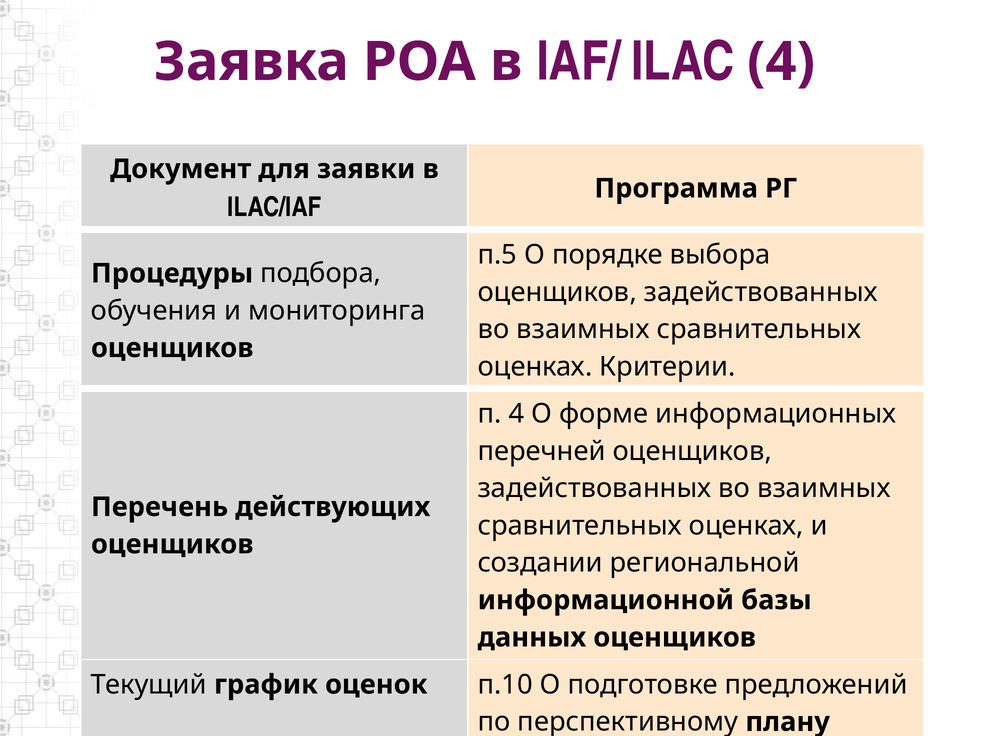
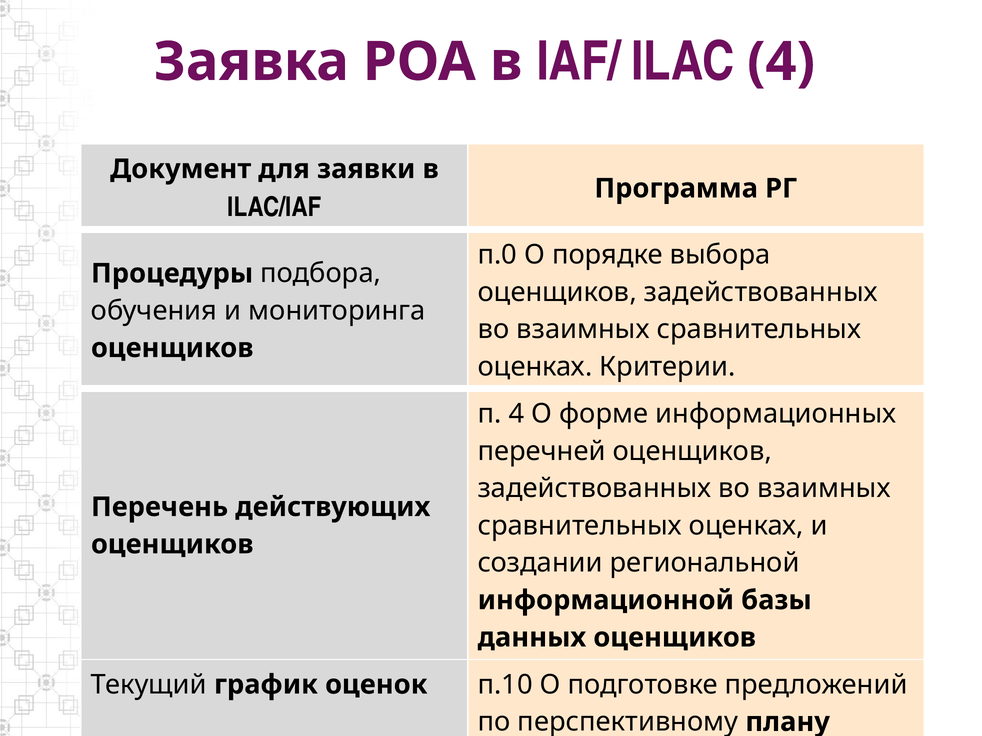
п.5: п.5 -> п.0 (497, 255)
